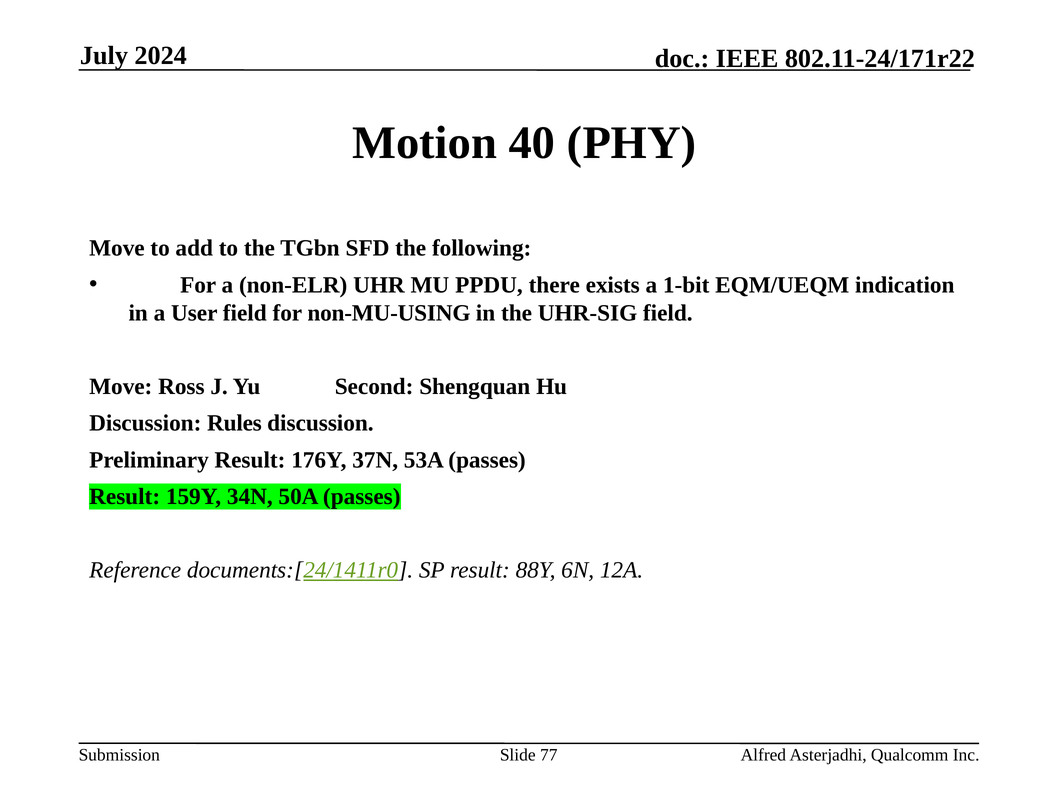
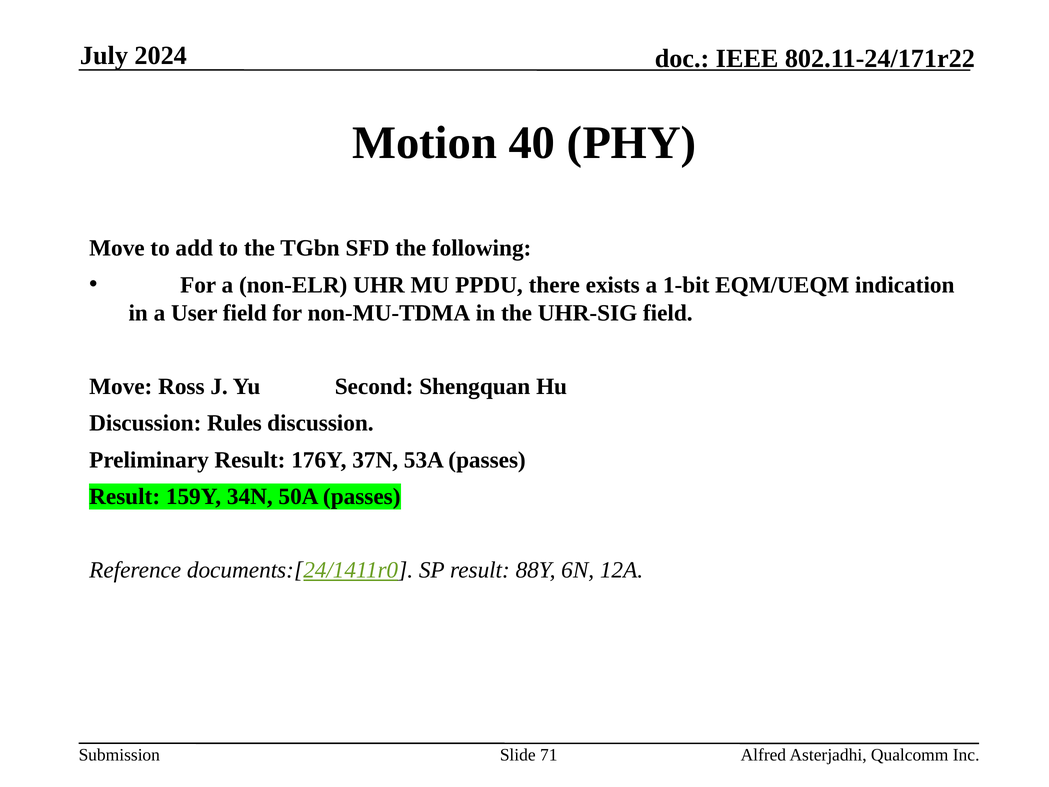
non-MU-USING: non-MU-USING -> non-MU-TDMA (389, 313)
77: 77 -> 71 (549, 755)
